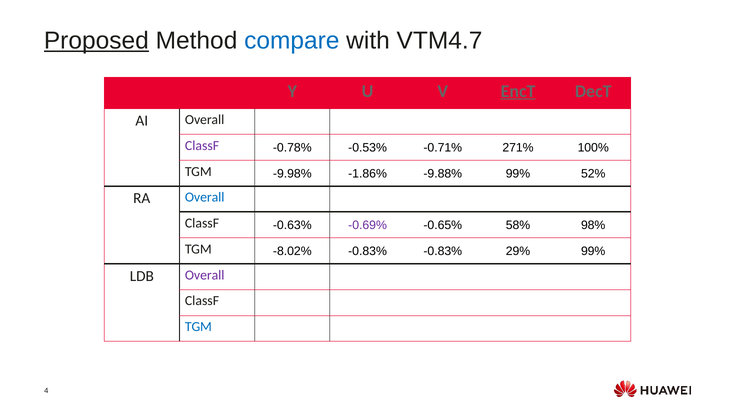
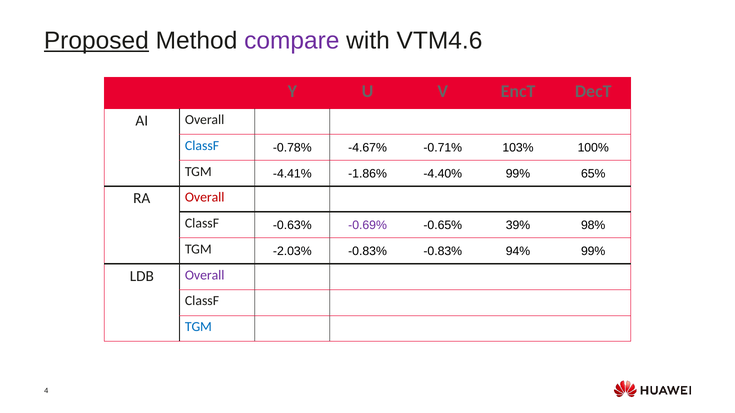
compare colour: blue -> purple (292, 41)
VTM4.7: VTM4.7 -> VTM4.6 (439, 41)
EncT underline: present -> none (518, 91)
ClassF colour: purple -> blue (202, 146)
-0.53%: -0.53% -> -4.67% (368, 148)
271%: 271% -> 103% (518, 148)
-9.98%: -9.98% -> -4.41% (292, 174)
-9.88%: -9.88% -> -4.40% (443, 174)
52%: 52% -> 65% (593, 174)
Overall colour: blue -> red (205, 198)
58%: 58% -> 39% (518, 226)
-8.02%: -8.02% -> -2.03% (292, 251)
29%: 29% -> 94% (518, 251)
